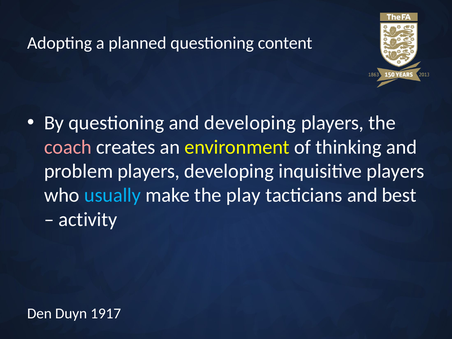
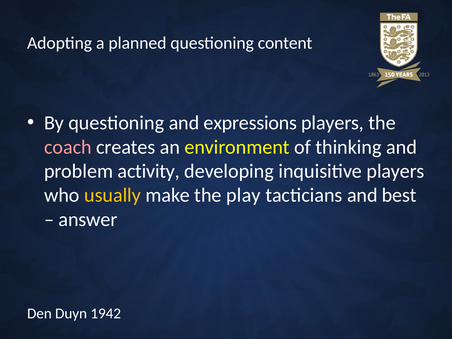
and developing: developing -> expressions (250, 123)
problem players: players -> activity (149, 171)
usually colour: light blue -> yellow (113, 195)
activity: activity -> answer (88, 219)
1917: 1917 -> 1942 (106, 313)
